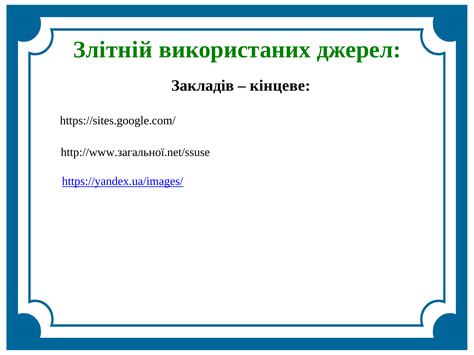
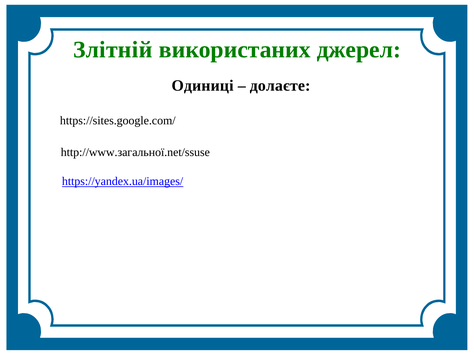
Закладів: Закладів -> Одиниці (203, 86)
кінцеве: кінцеве -> долаєте (280, 86)
